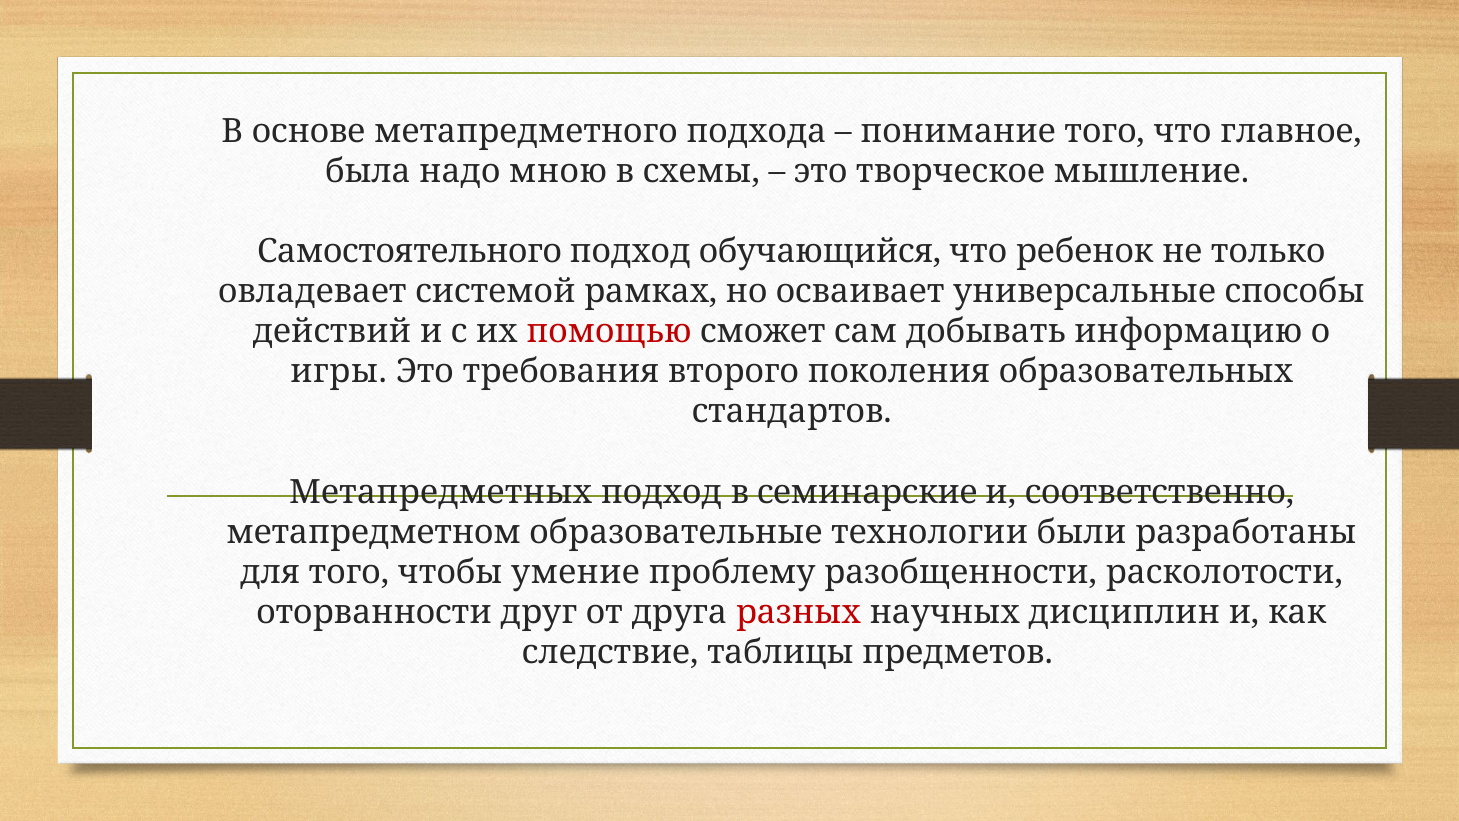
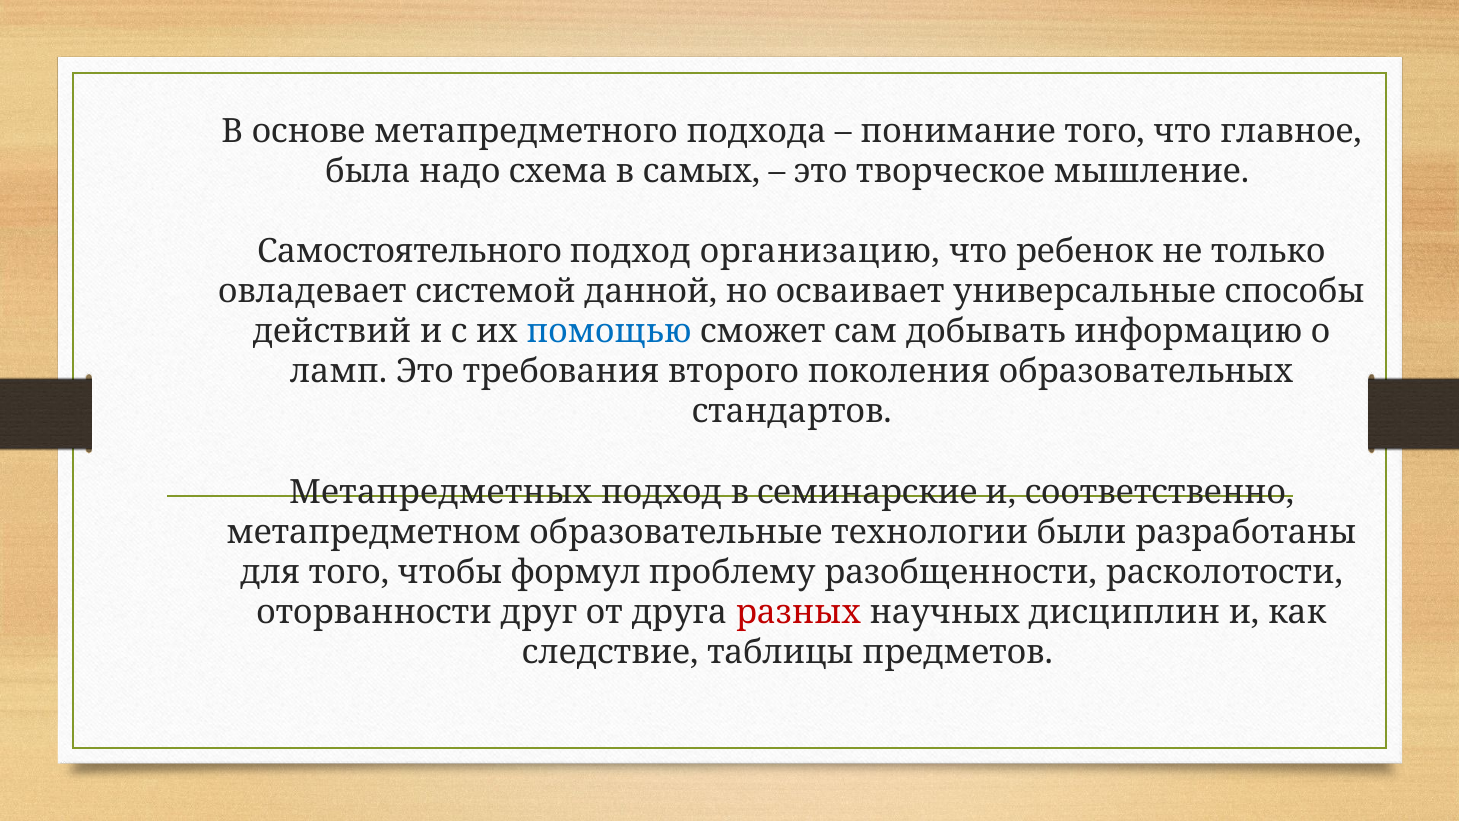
мною: мною -> схема (558, 171)
схемы: схемы -> самых (702, 171)
обучающийся: обучающийся -> организацию (820, 252)
рамках: рамках -> данной (651, 292)
помощью colour: red -> blue (609, 332)
игры: игры -> ламп (339, 372)
умение: умение -> формул (576, 572)
